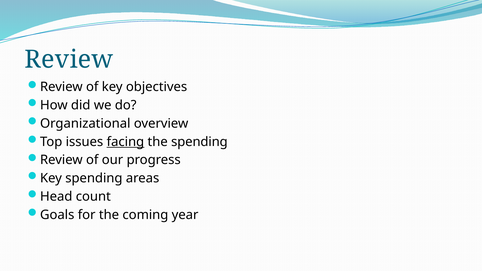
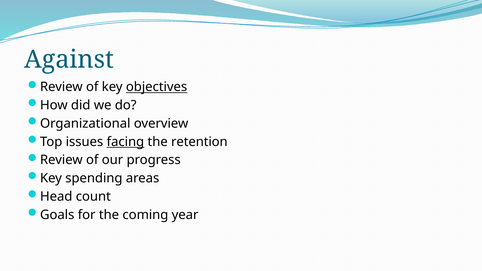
Review: Review -> Against (69, 60)
objectives underline: none -> present (157, 87)
the spending: spending -> retention (199, 142)
